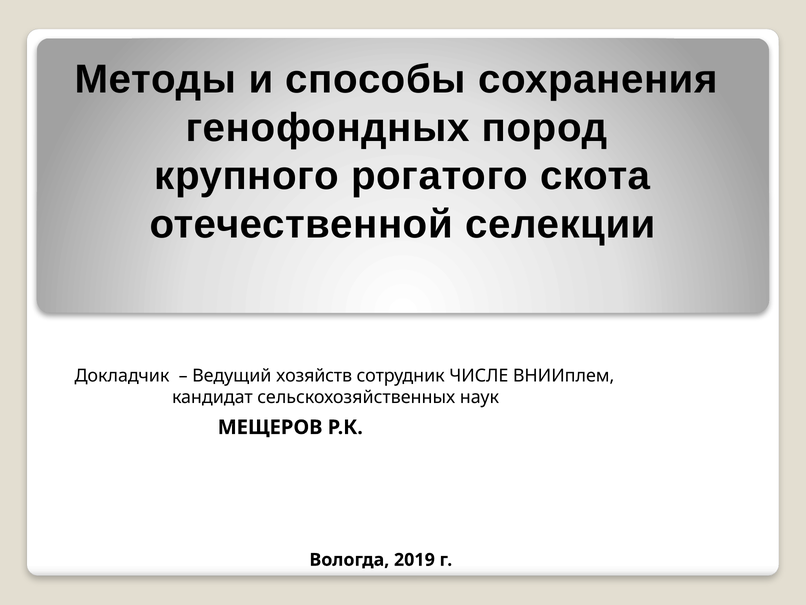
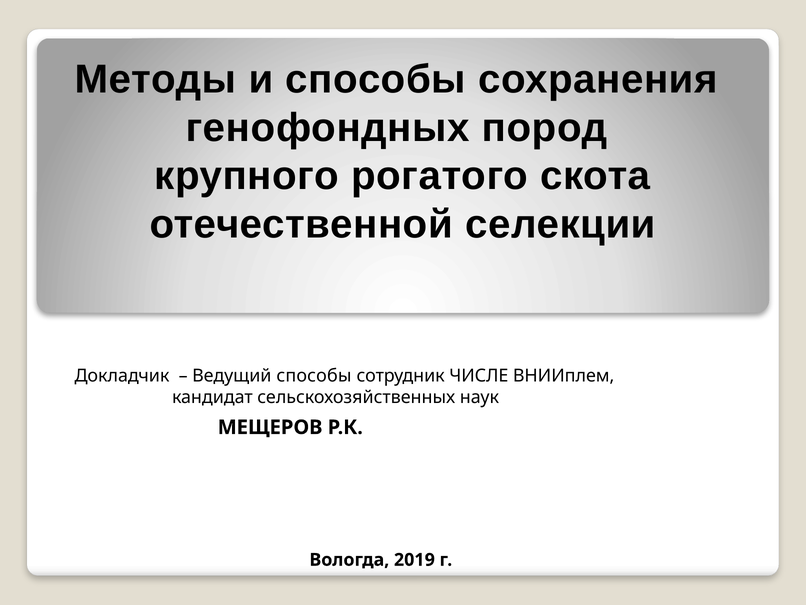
Ведущий хозяйств: хозяйств -> способы (314, 375)
